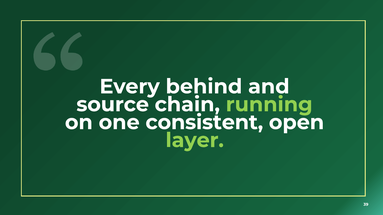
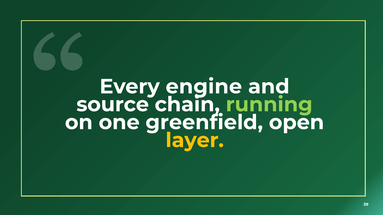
behind: behind -> engine (204, 87)
consistent: consistent -> greenfield (204, 123)
layer colour: light green -> yellow (195, 141)
